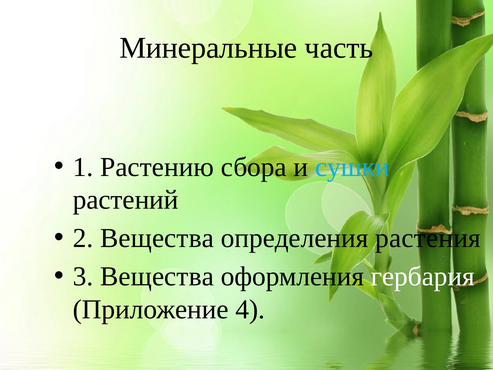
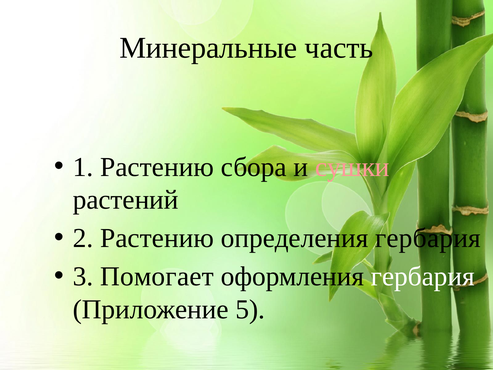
сушки colour: light blue -> pink (352, 167)
2 Вещества: Вещества -> Растению (157, 238)
определения растения: растения -> гербария (428, 238)
3 Вещества: Вещества -> Помогает (157, 276)
4: 4 -> 5 (250, 309)
